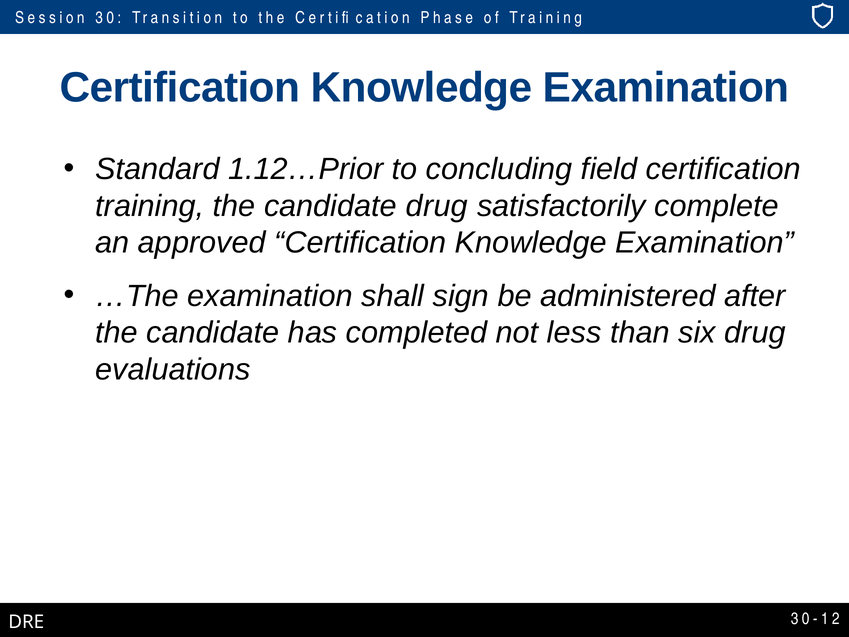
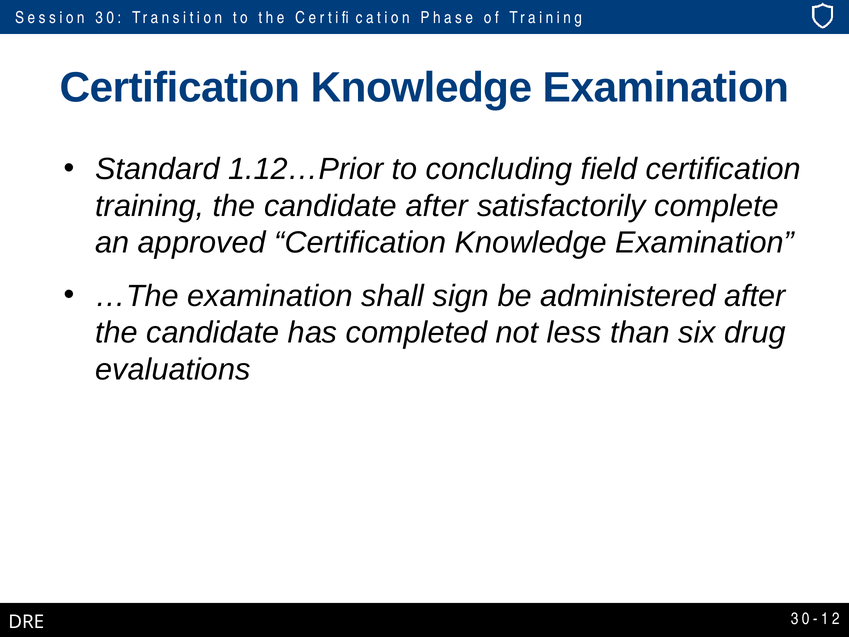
candidate drug: drug -> after (437, 206)
